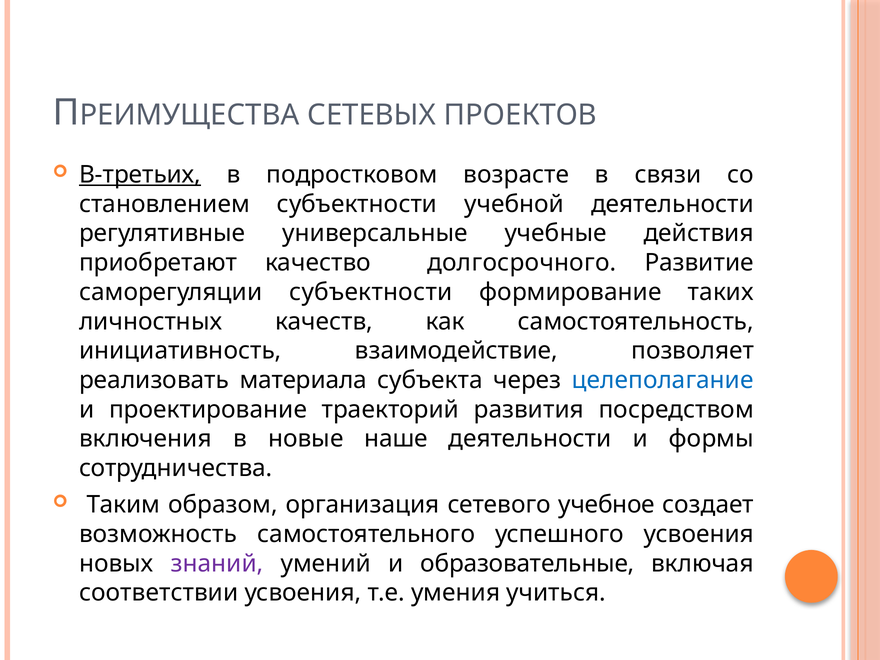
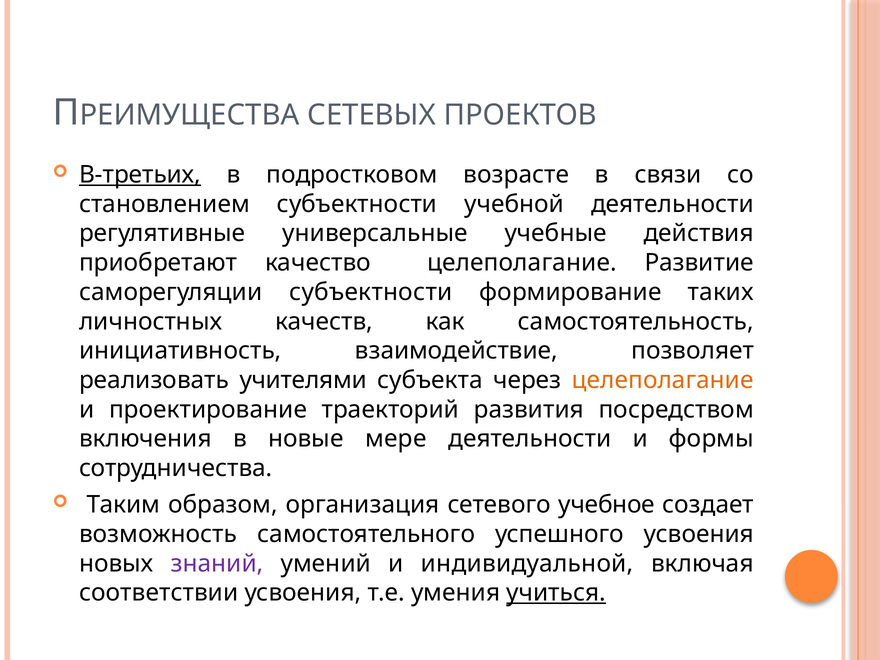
качество долгосрочного: долгосрочного -> целеполагание (522, 263)
материала: материала -> учителями (303, 380)
целеполагание colour: blue -> orange (663, 380)
наше: наше -> мере (396, 439)
образовательные: образовательные -> индивидуальной (527, 564)
учиться underline: none -> present (556, 593)
